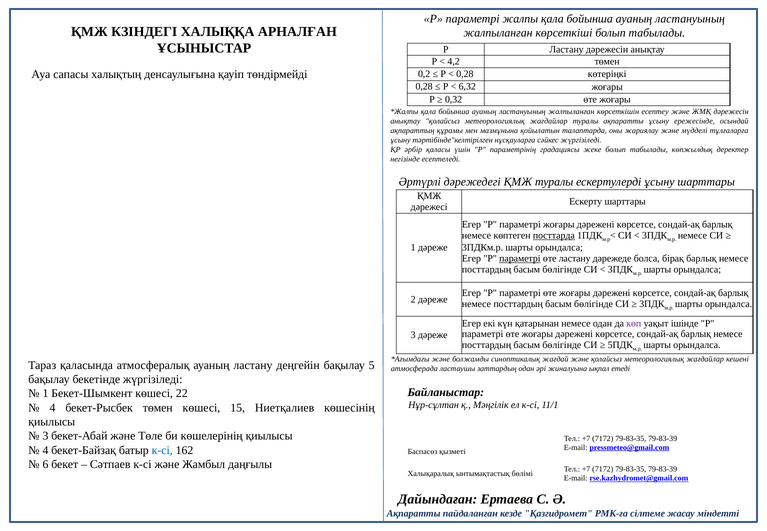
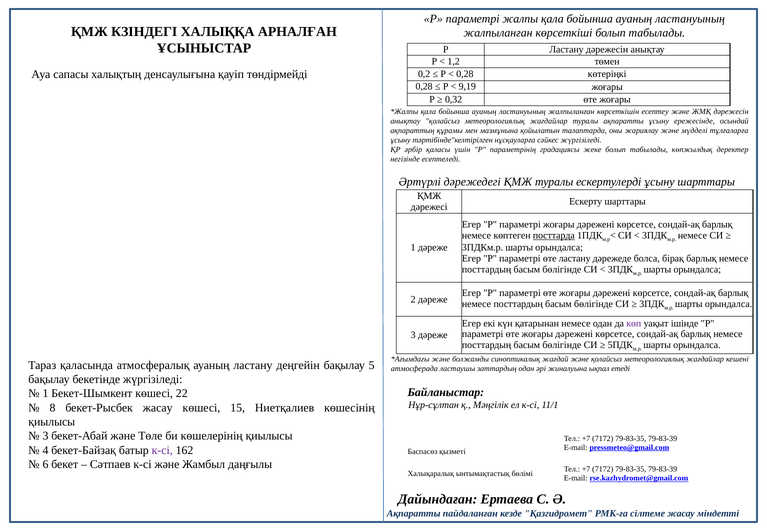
4,2: 4,2 -> 1,2 (454, 61)
6,32: 6,32 -> 9,19 (467, 87)
параметрі underline: present -> none (520, 259)
4: 4 -> 8 (53, 408)
бекет-Рысбек төмен: төмен -> жасау (158, 408)
к-сі colour: blue -> purple (162, 450)
